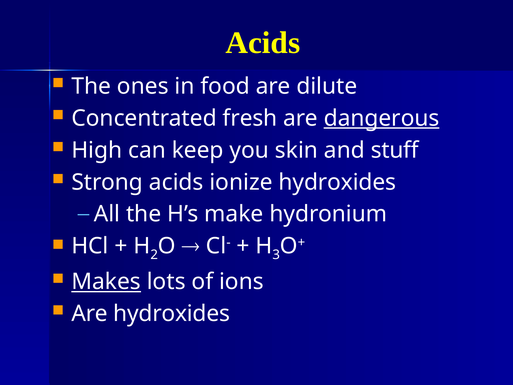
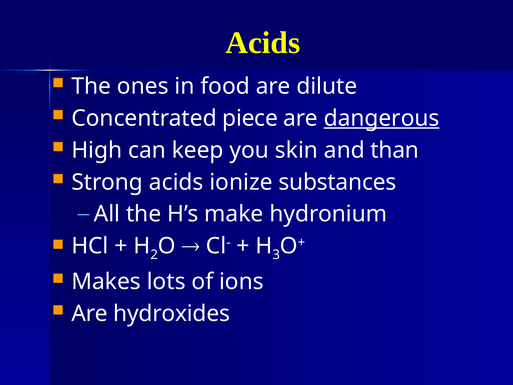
fresh: fresh -> piece (250, 118)
stuff: stuff -> than (395, 150)
ionize hydroxides: hydroxides -> substances (337, 182)
Makes underline: present -> none (106, 282)
